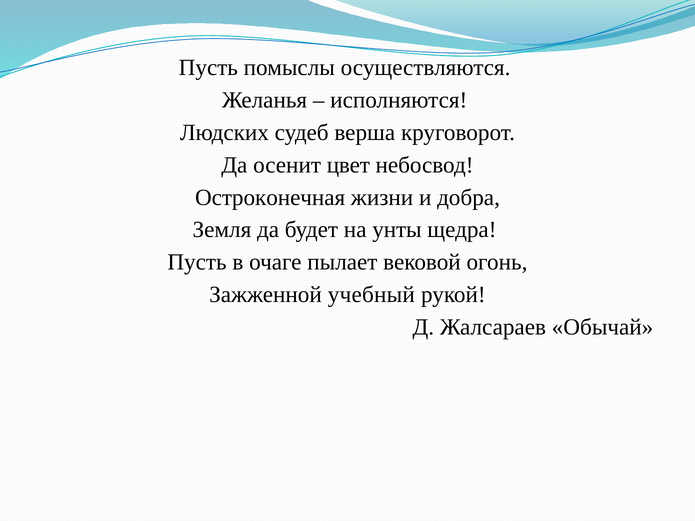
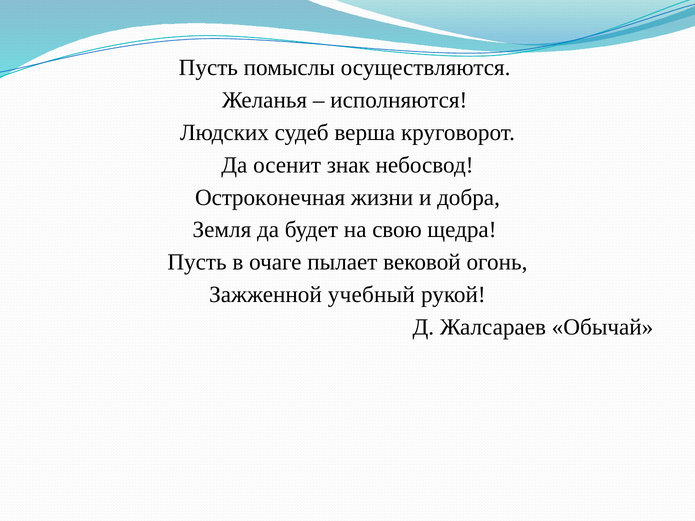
цвет: цвет -> знак (348, 165)
унты: унты -> свою (397, 230)
